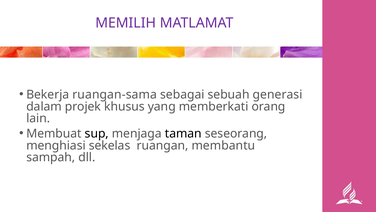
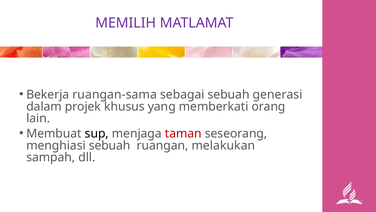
taman colour: black -> red (183, 133)
menghiasi sekelas: sekelas -> sebuah (110, 145)
membantu: membantu -> melakukan (223, 145)
